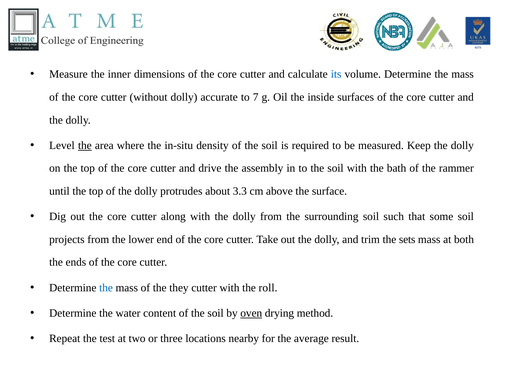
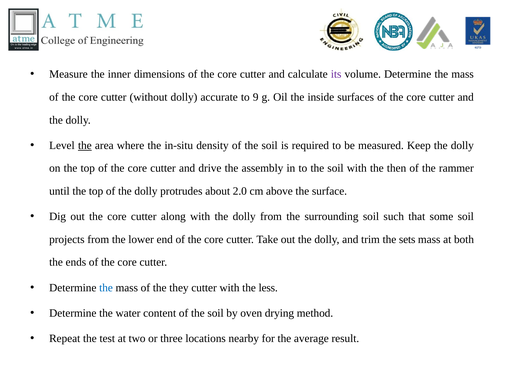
its colour: blue -> purple (336, 74)
7: 7 -> 9 (256, 97)
bath: bath -> then (397, 168)
3.3: 3.3 -> 2.0 (240, 191)
roll: roll -> less (268, 288)
oven underline: present -> none (251, 313)
